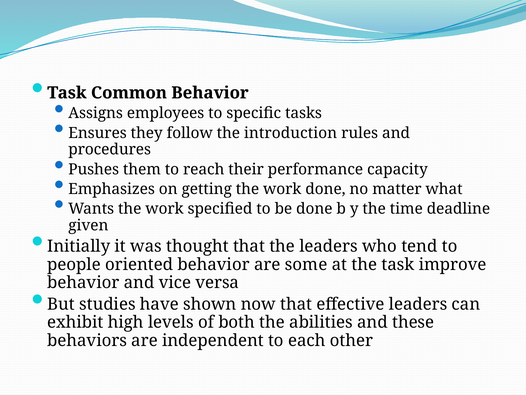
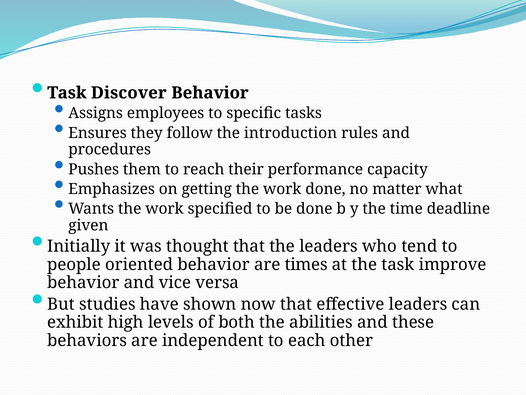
Common: Common -> Discover (129, 93)
some: some -> times (306, 264)
